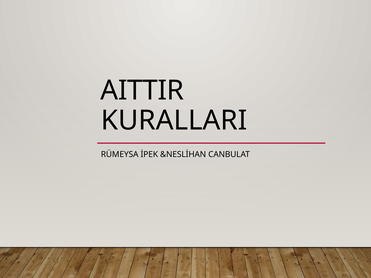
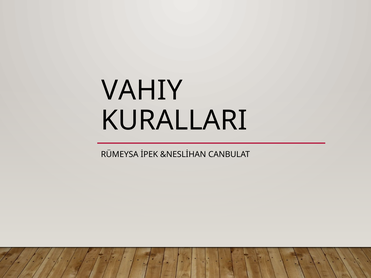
AITTIR: AITTIR -> VAHIY (142, 90)
